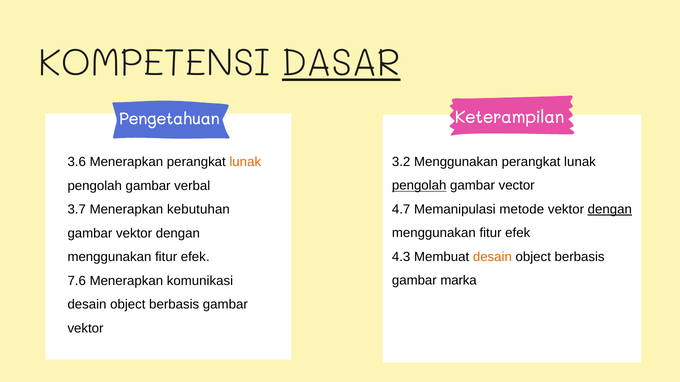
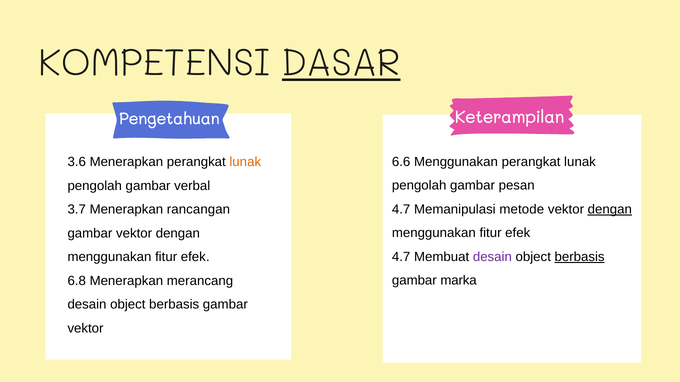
3.2: 3.2 -> 6.6 (401, 162)
pengolah underline: present -> none (419, 186)
vector: vector -> pesan (517, 186)
kebutuhan: kebutuhan -> rancangan (198, 210)
4.3: 4.3 -> 4.7 (401, 257)
desain colour: orange -> purple (492, 257)
berbasis underline: none -> present (580, 257)
7.6: 7.6 -> 6.8 (77, 281)
komunikasi: komunikasi -> merancang (200, 281)
